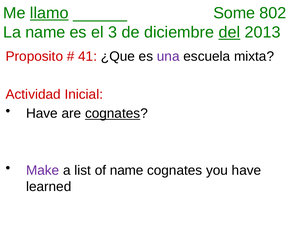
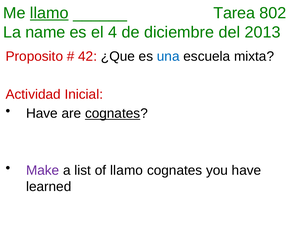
Some: Some -> Tarea (234, 13)
3: 3 -> 4 (113, 32)
del underline: present -> none (229, 32)
41: 41 -> 42 (88, 57)
una colour: purple -> blue (168, 57)
of name: name -> llamo (127, 171)
